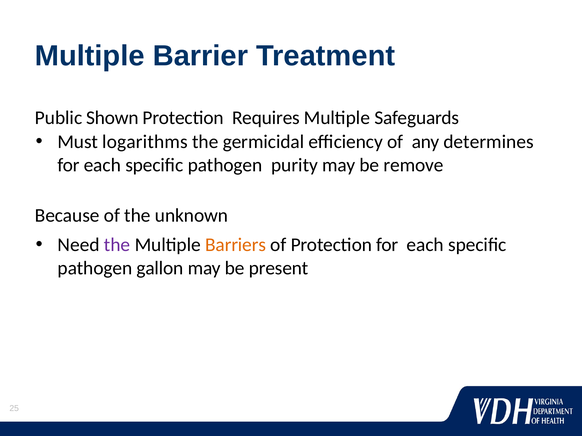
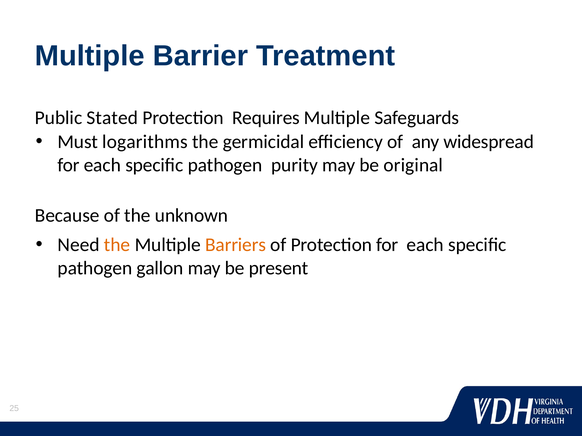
Shown: Shown -> Stated (112, 118)
determines: determines -> widespread (489, 142)
remove: remove -> original (413, 165)
the colour: purple -> orange (117, 245)
